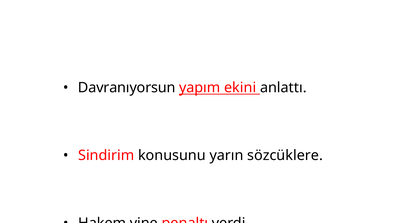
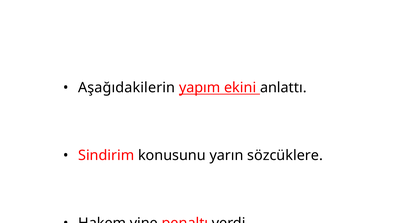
Davranıyorsun: Davranıyorsun -> Aşağıdakilerin (127, 88)
